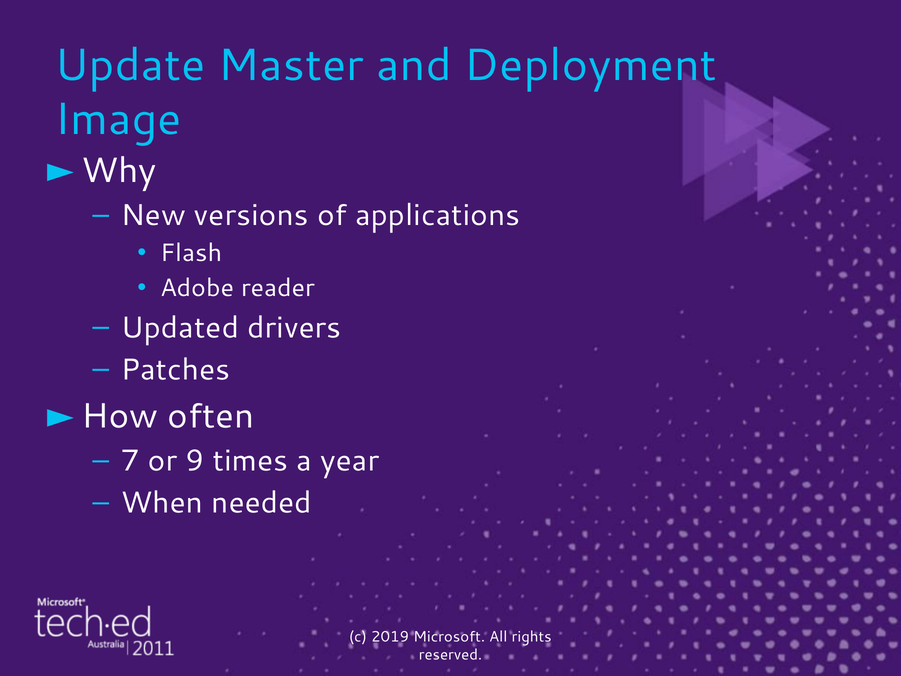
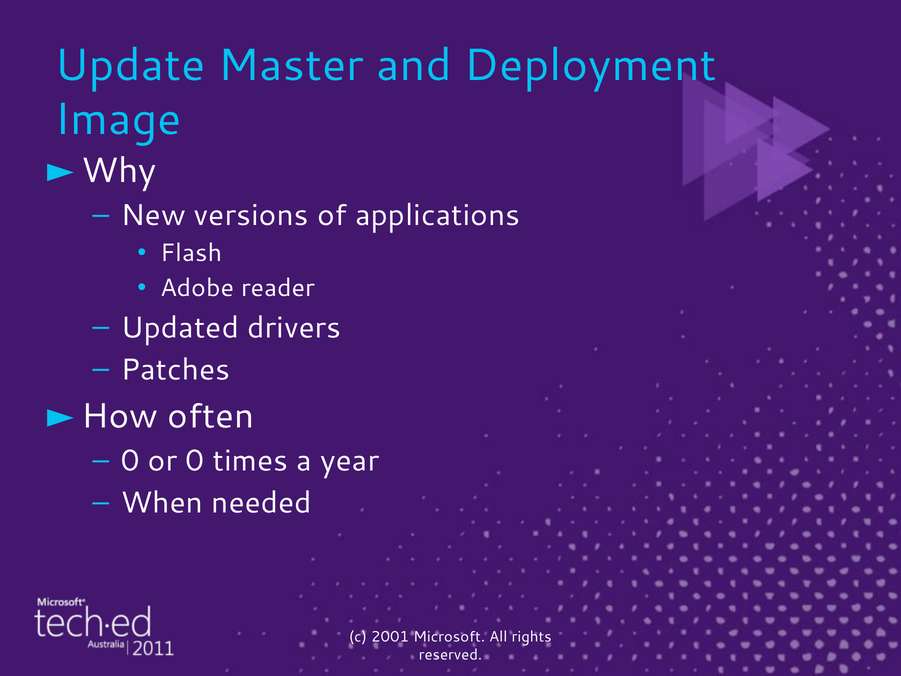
7: 7 -> 0 (130, 461)
or 9: 9 -> 0 (195, 461)
2019: 2019 -> 2001 (390, 636)
